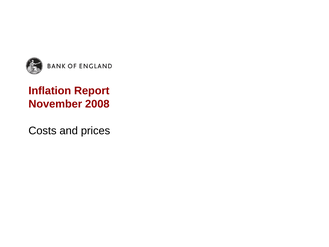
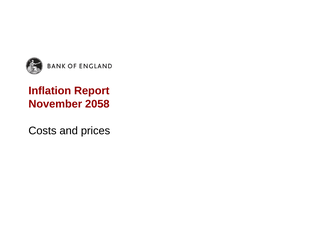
2008: 2008 -> 2058 (97, 104)
